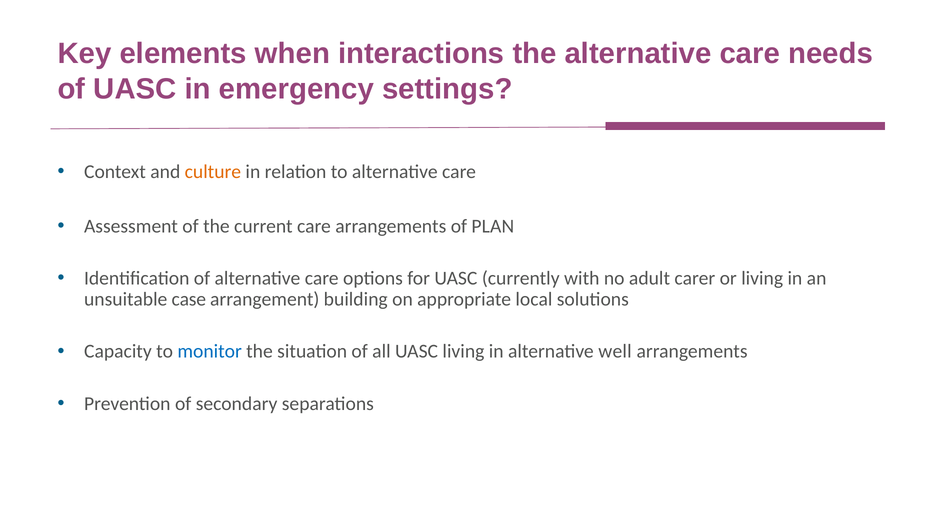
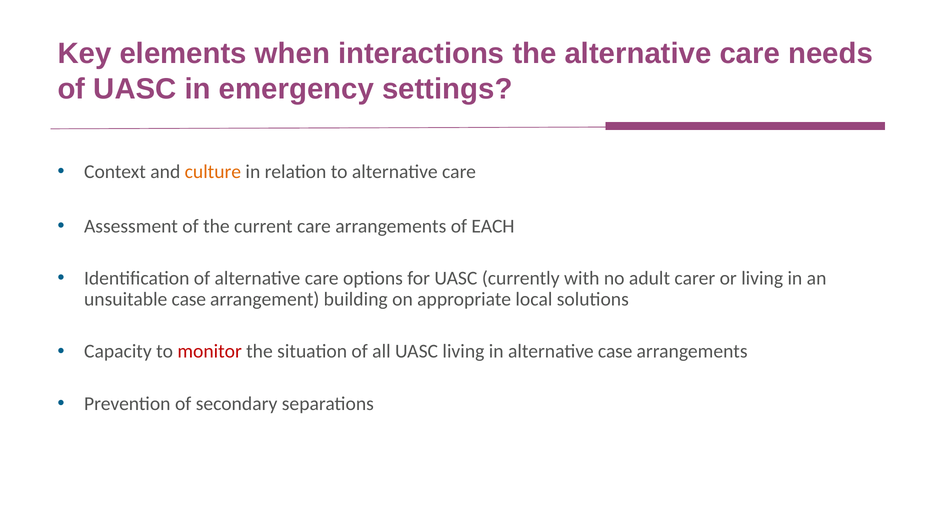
PLAN: PLAN -> EACH (493, 226)
monitor colour: blue -> red (210, 351)
alternative well: well -> case (615, 351)
